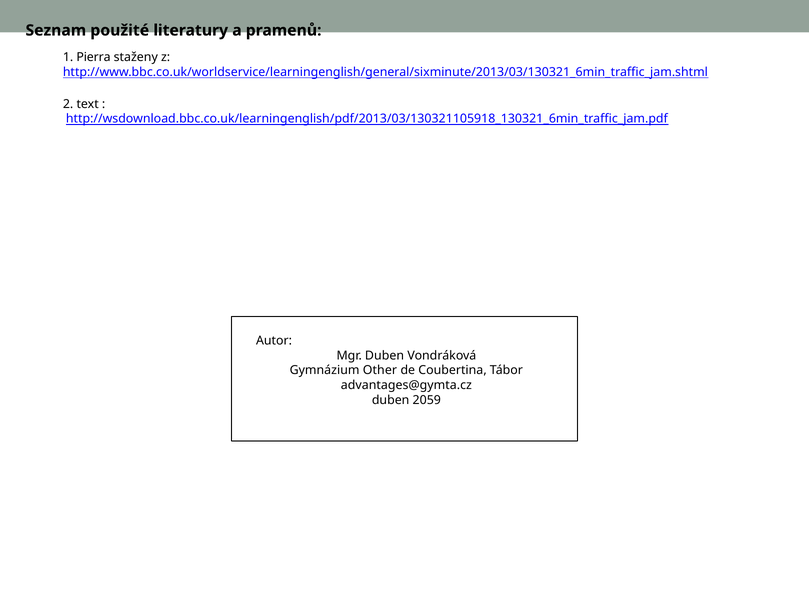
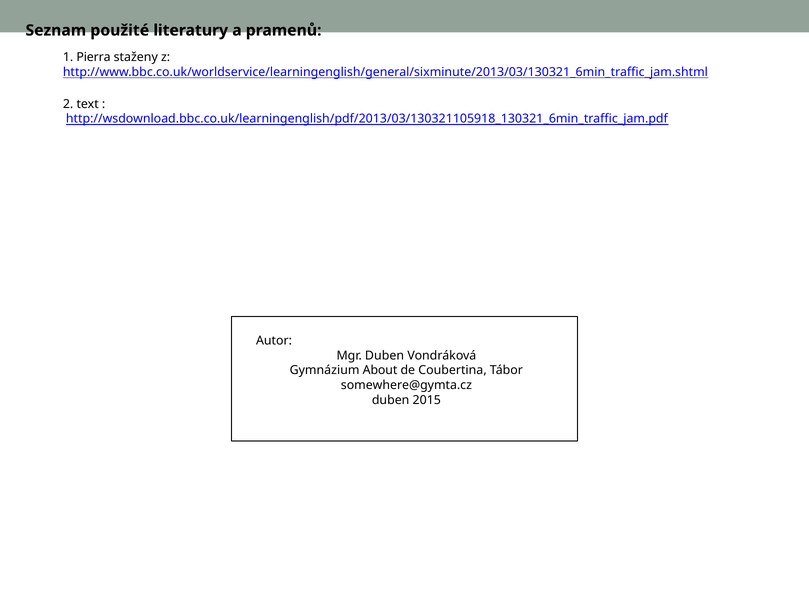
Other: Other -> About (380, 370)
advantages@gymta.cz: advantages@gymta.cz -> somewhere@gymta.cz (406, 385)
2059: 2059 -> 2015 (427, 400)
